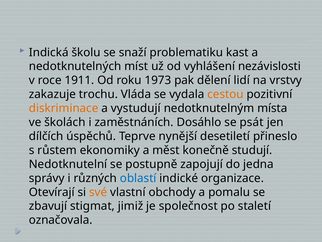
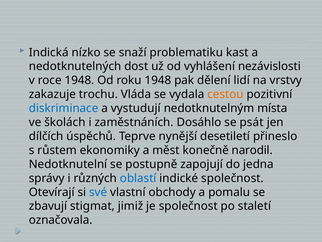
školu: školu -> nízko (86, 52)
míst: míst -> dost (136, 66)
roce 1911: 1911 -> 1948 (79, 80)
roku 1973: 1973 -> 1948 (158, 80)
diskriminace colour: orange -> blue (64, 108)
studují: studují -> narodil (252, 150)
indické organizace: organizace -> společnost (232, 178)
své colour: orange -> blue (98, 192)
